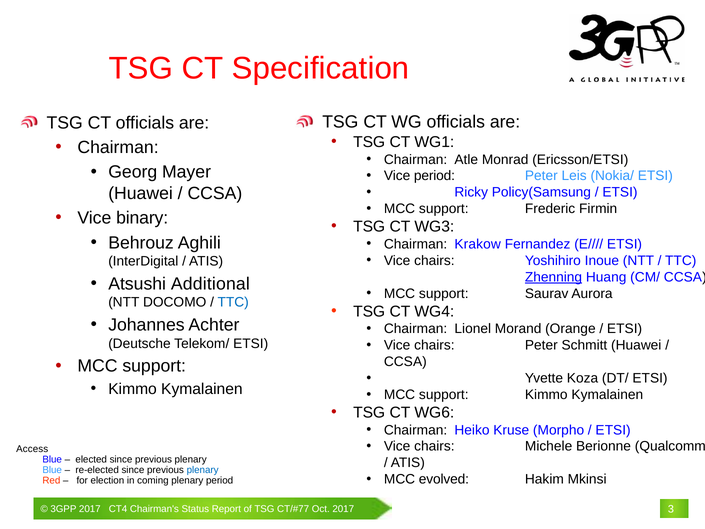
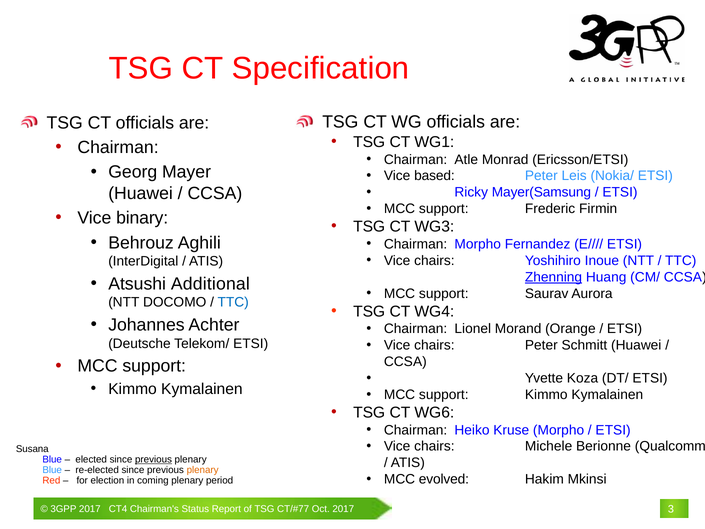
Vice period: period -> based (434, 176)
Policy(Samsung: Policy(Samsung -> Mayer(Samsung (541, 192)
Chairman Krakow: Krakow -> Morpho (478, 244)
Access: Access -> Susana (32, 449)
previous underline: none -> present (154, 459)
plenary colour: blue -> orange (203, 470)
